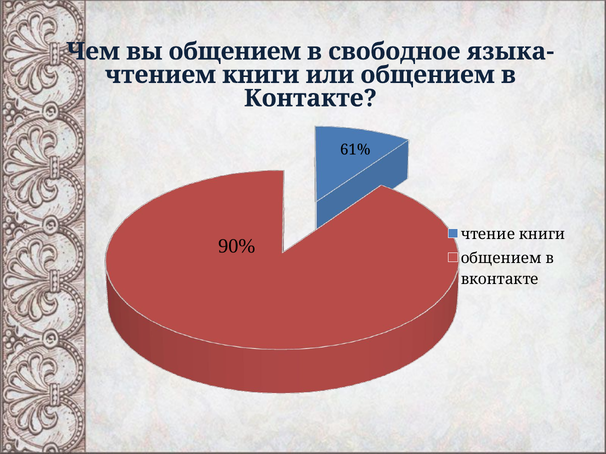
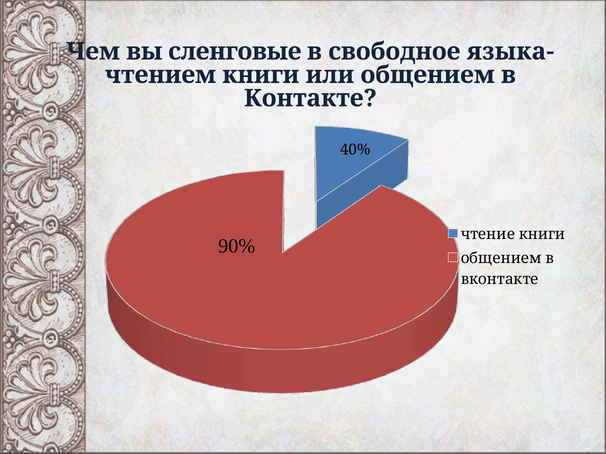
вы общением: общением -> сленговые (235, 52)
61%: 61% -> 40% (355, 150)
